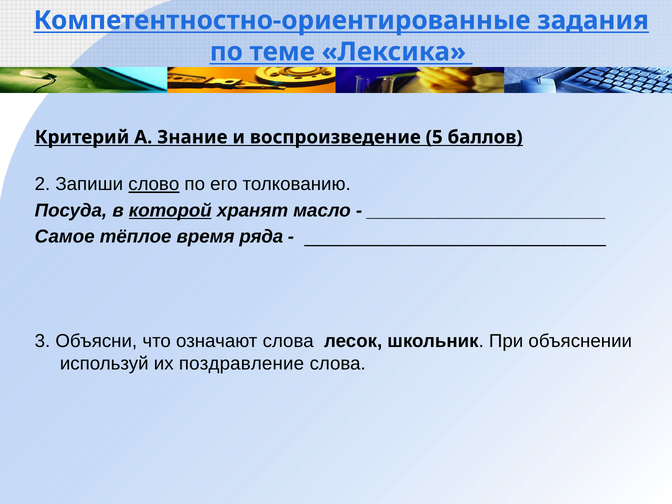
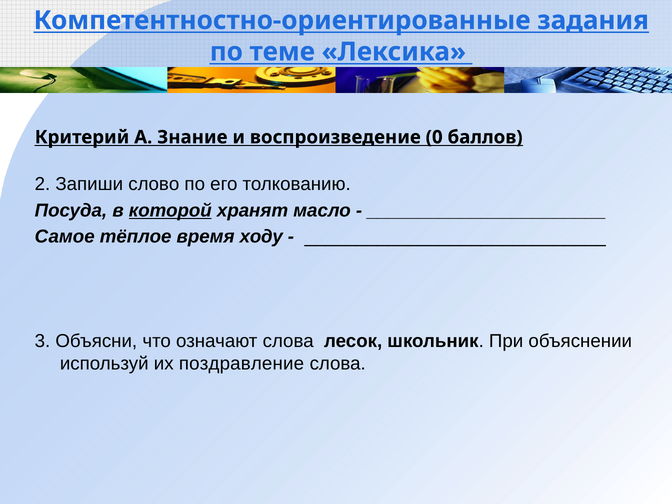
5: 5 -> 0 (434, 137)
слово underline: present -> none (154, 184)
ряда: ряда -> ходу (261, 237)
